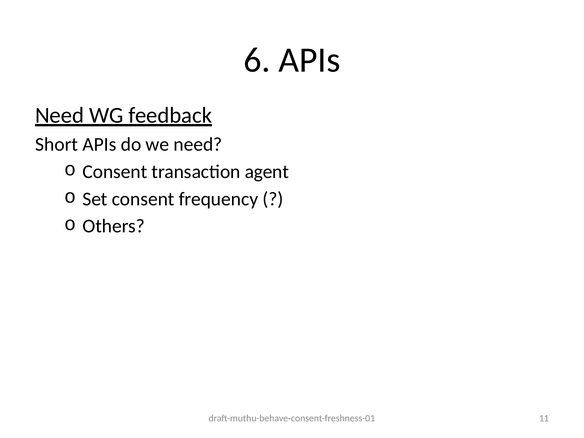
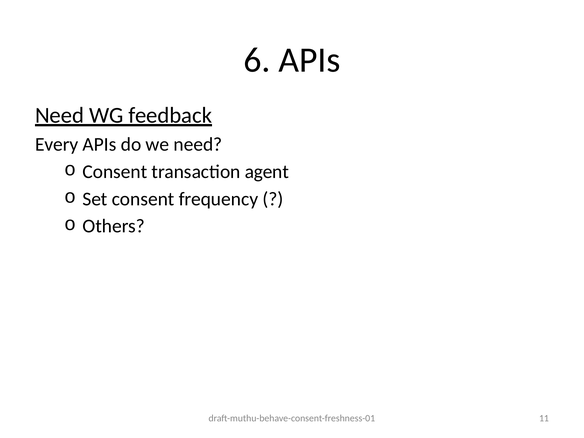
Short: Short -> Every (57, 144)
